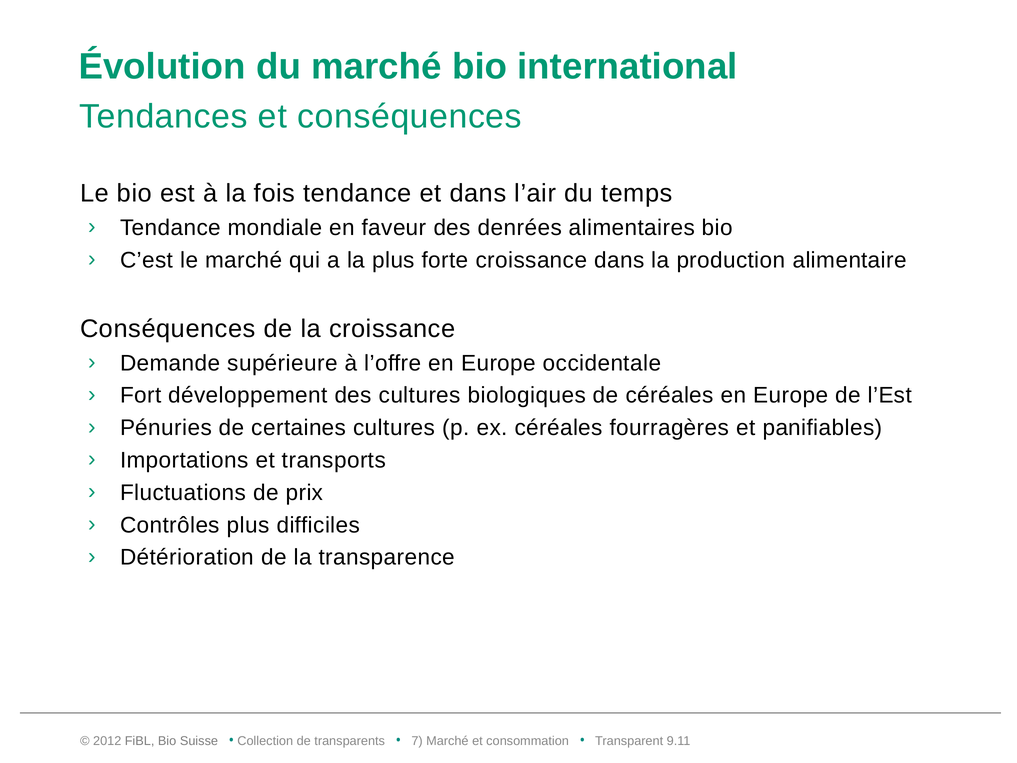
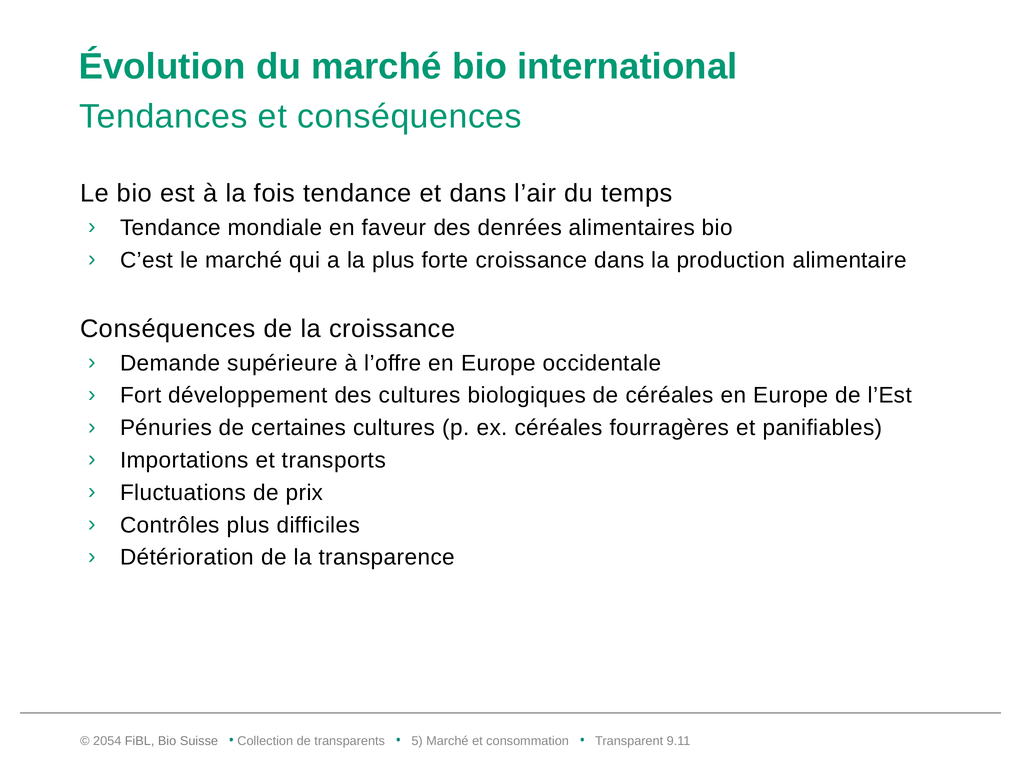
2012: 2012 -> 2054 (107, 741)
7: 7 -> 5 (417, 741)
